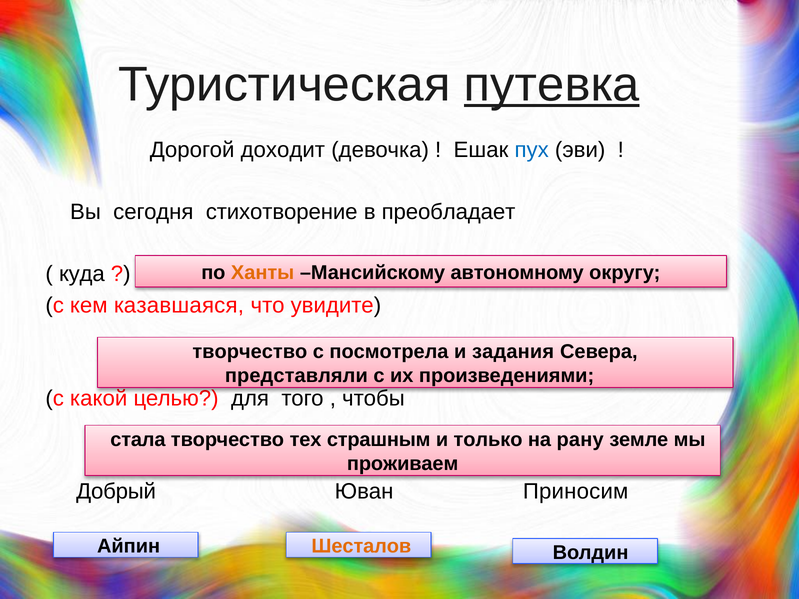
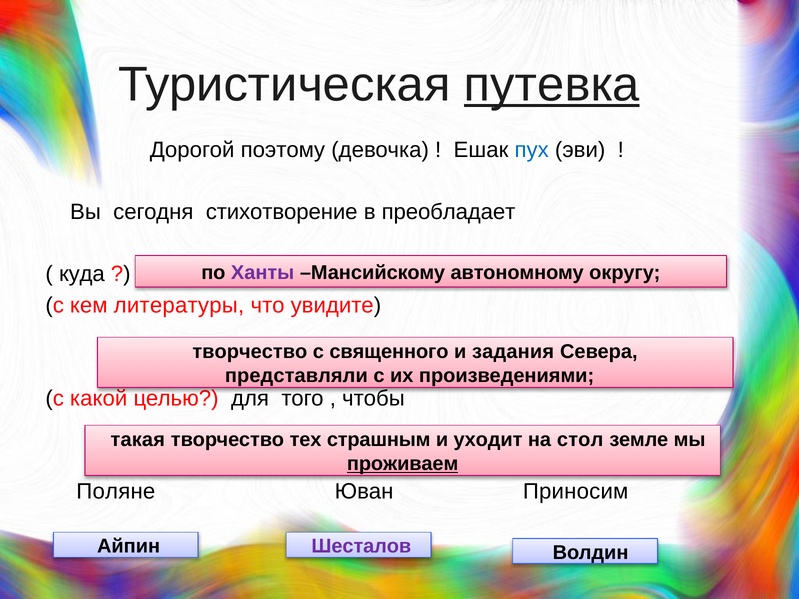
доходит: доходит -> поэтому (283, 150)
Ханты colour: orange -> purple (263, 273)
казавшаяся: казавшаяся -> литературы (179, 305)
посмотрела: посмотрела -> священного (389, 352)
стала: стала -> такая (138, 440)
только: только -> уходит (488, 440)
рану: рану -> стол (580, 440)
проживаем underline: none -> present (403, 464)
Добрый: Добрый -> Поляне (116, 492)
Шесталов colour: orange -> purple (361, 546)
